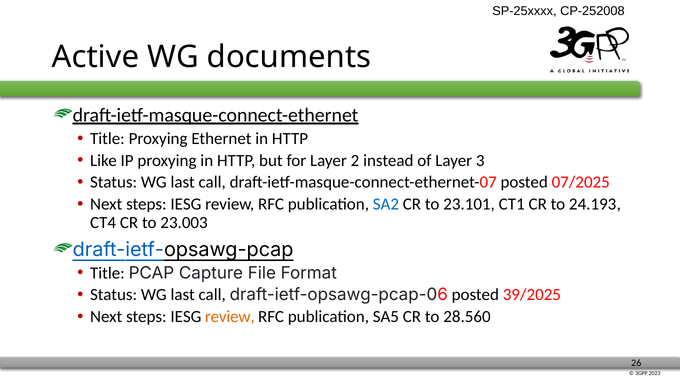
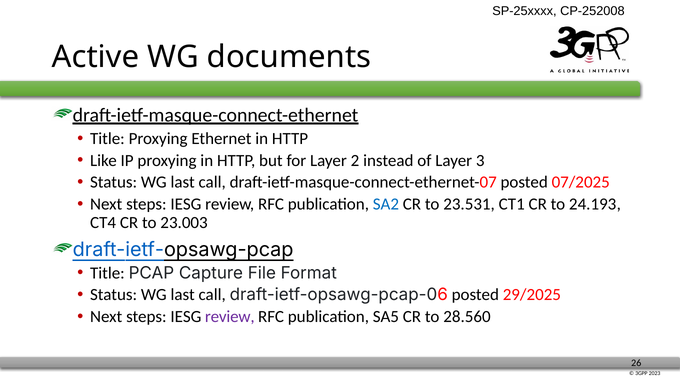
23.101: 23.101 -> 23.531 (469, 204)
39/2025: 39/2025 -> 29/2025 (532, 295)
review colour: orange -> purple (230, 317)
